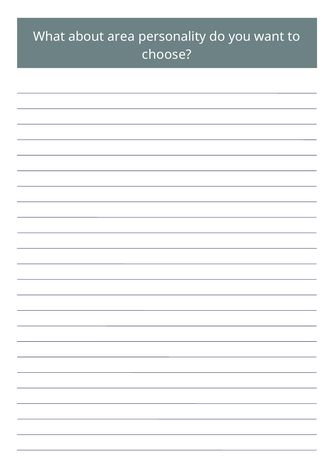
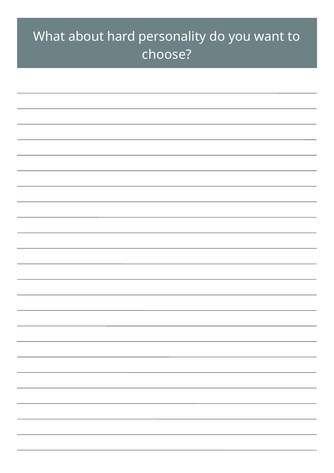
area: area -> hard (121, 37)
